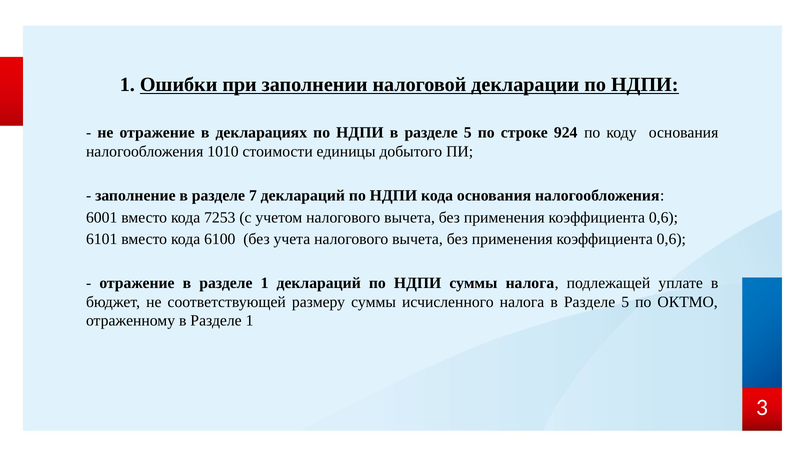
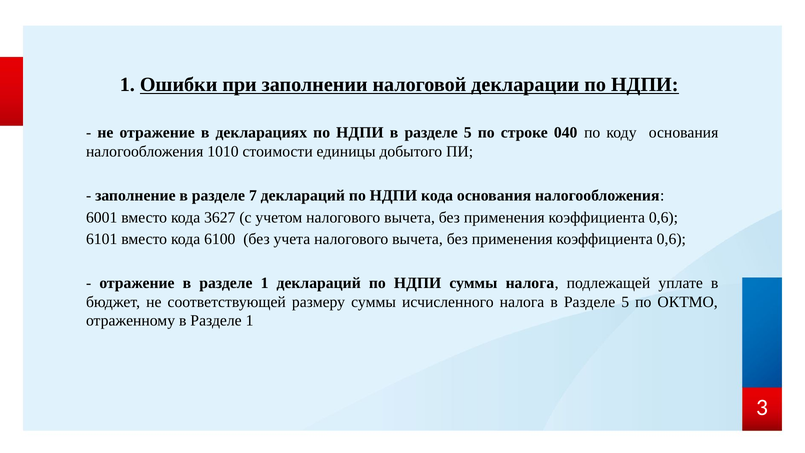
924: 924 -> 040 (566, 133)
7253: 7253 -> 3627 (220, 217)
